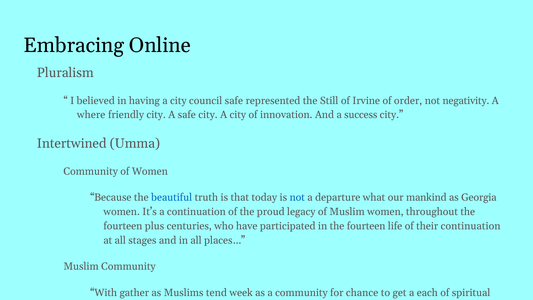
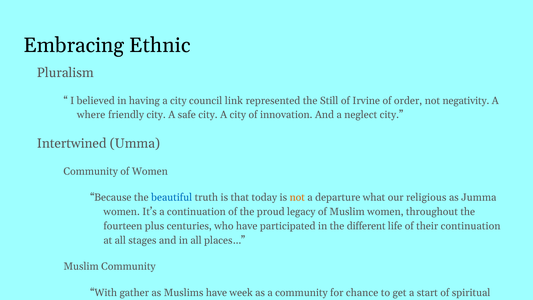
Online: Online -> Ethnic (160, 45)
council safe: safe -> link (234, 101)
success: success -> neglect (361, 115)
not colour: blue -> orange (297, 197)
mankind: mankind -> religious (426, 197)
Georgia: Georgia -> Jumma (479, 197)
in the fourteen: fourteen -> different (366, 226)
Muslims tend: tend -> have (217, 292)
each: each -> start (427, 292)
